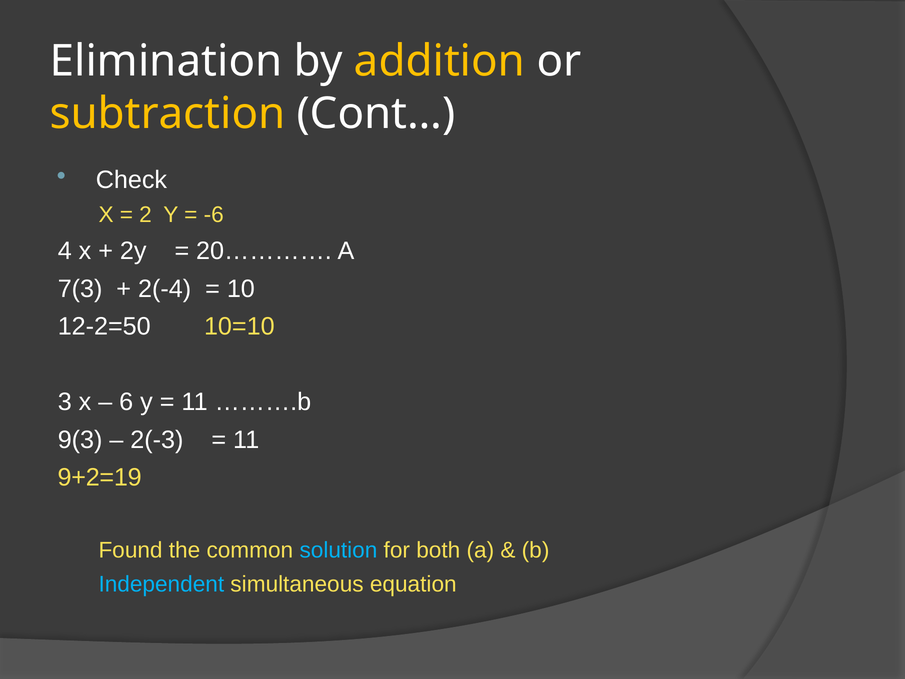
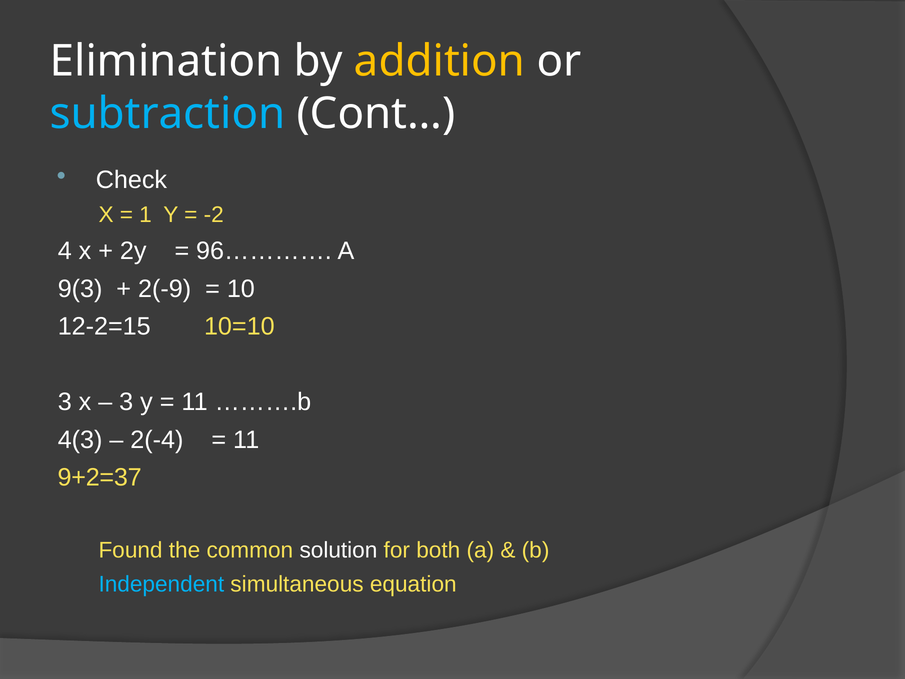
subtraction colour: yellow -> light blue (168, 114)
2: 2 -> 1 (146, 215)
-6: -6 -> -2 (214, 215)
20…………: 20………… -> 96………… (264, 251)
7(3: 7(3 -> 9(3 (80, 289)
2(-4: 2(-4 -> 2(-9 (165, 289)
12-2=50: 12-2=50 -> 12-2=15 (104, 327)
6: 6 -> 3 (126, 402)
9(3: 9(3 -> 4(3 (80, 440)
2(-3: 2(-3 -> 2(-4 (157, 440)
9+2=19: 9+2=19 -> 9+2=37 (100, 477)
solution colour: light blue -> white (338, 550)
